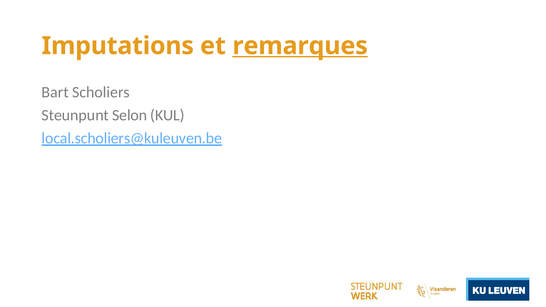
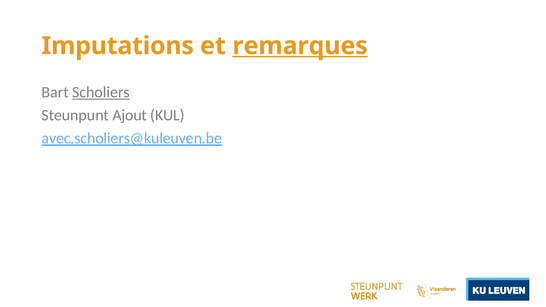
Scholiers underline: none -> present (101, 92)
Selon: Selon -> Ajout (130, 115)
local.scholiers@kuleuven.be: local.scholiers@kuleuven.be -> avec.scholiers@kuleuven.be (132, 138)
